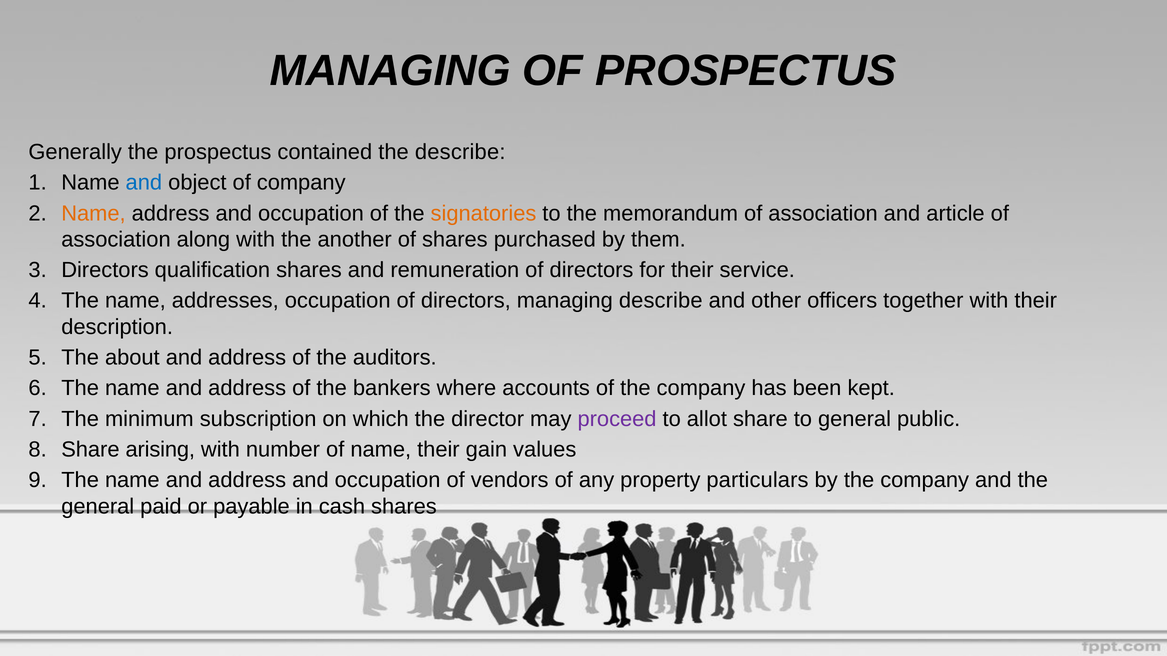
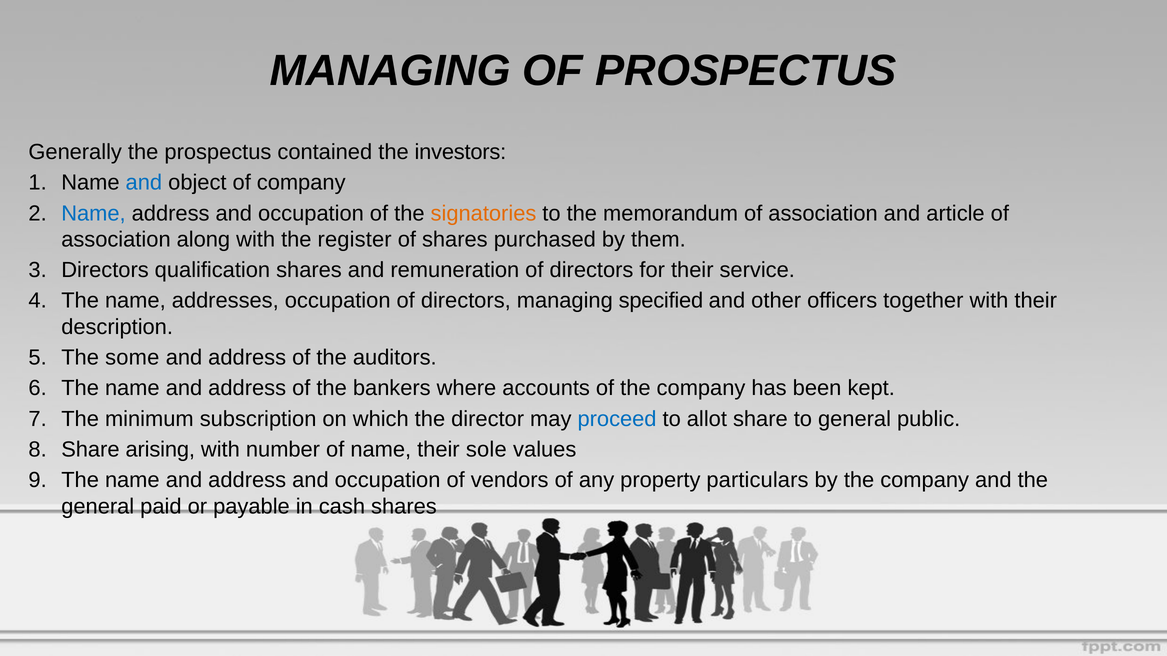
the describe: describe -> investors (460, 152)
Name colour: orange -> blue (93, 213)
another: another -> register (355, 240)
managing describe: describe -> specified (661, 301)
about: about -> some (132, 358)
proceed colour: purple -> blue (617, 419)
gain: gain -> sole (486, 450)
